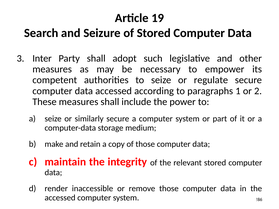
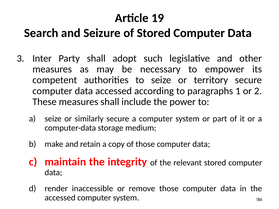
regulate: regulate -> territory (211, 80)
